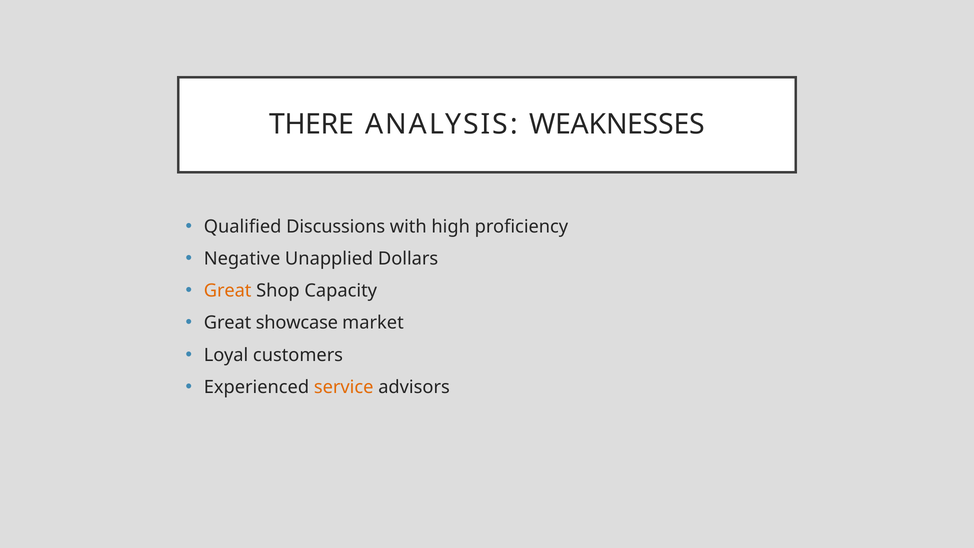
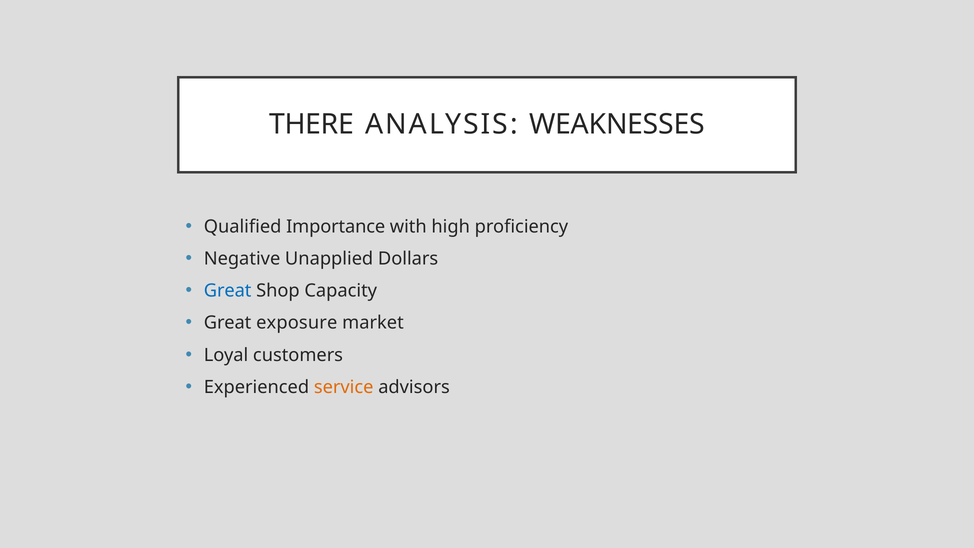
Discussions: Discussions -> Importance (336, 227)
Great colour: orange -> blue (228, 291)
showcase: showcase -> exposure (297, 323)
